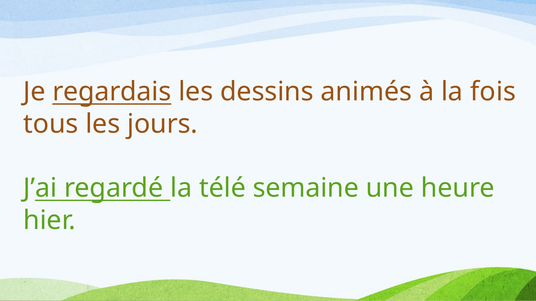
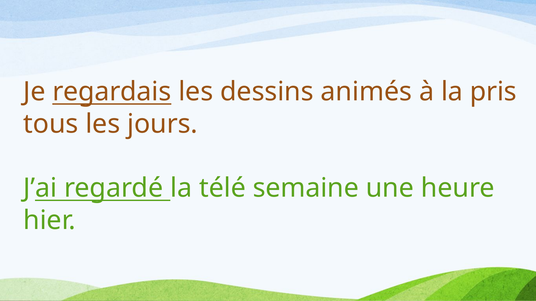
fois: fois -> pris (493, 92)
